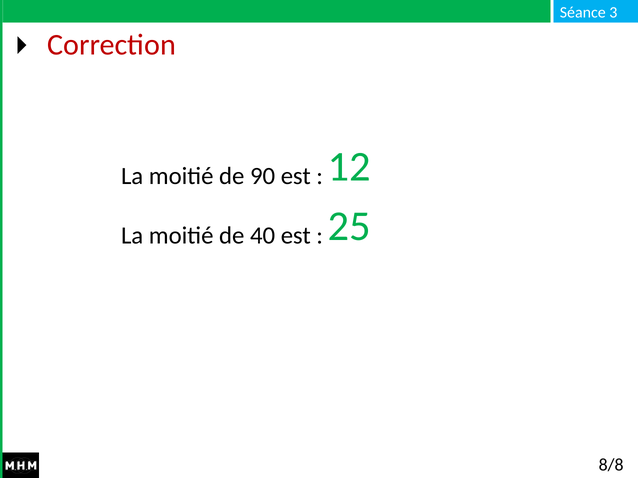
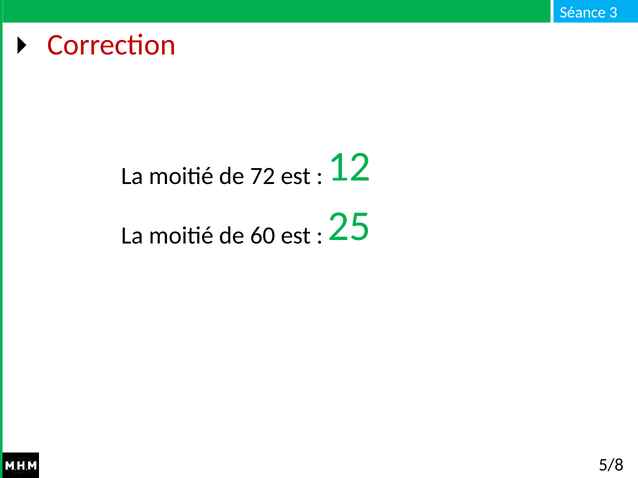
90: 90 -> 72 (263, 176)
40: 40 -> 60 (263, 236)
8/8: 8/8 -> 5/8 (611, 465)
